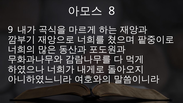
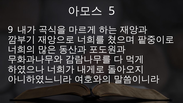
8: 8 -> 5 (112, 11)
